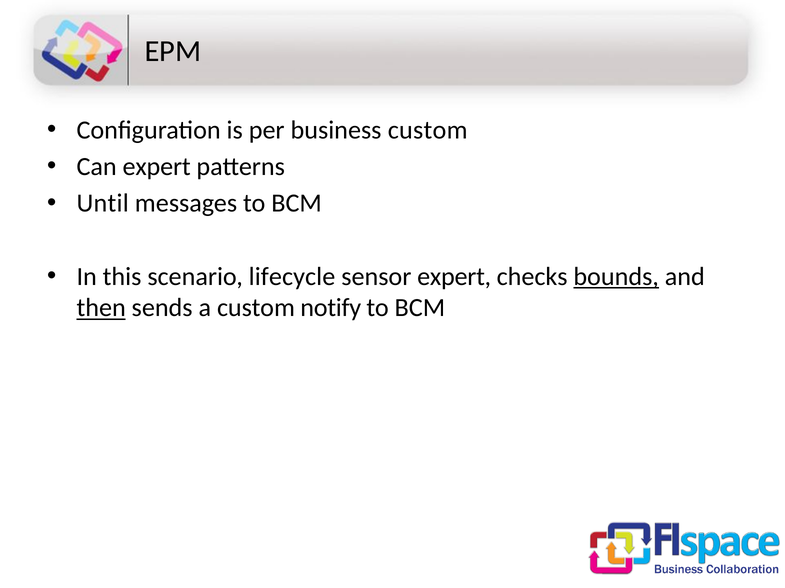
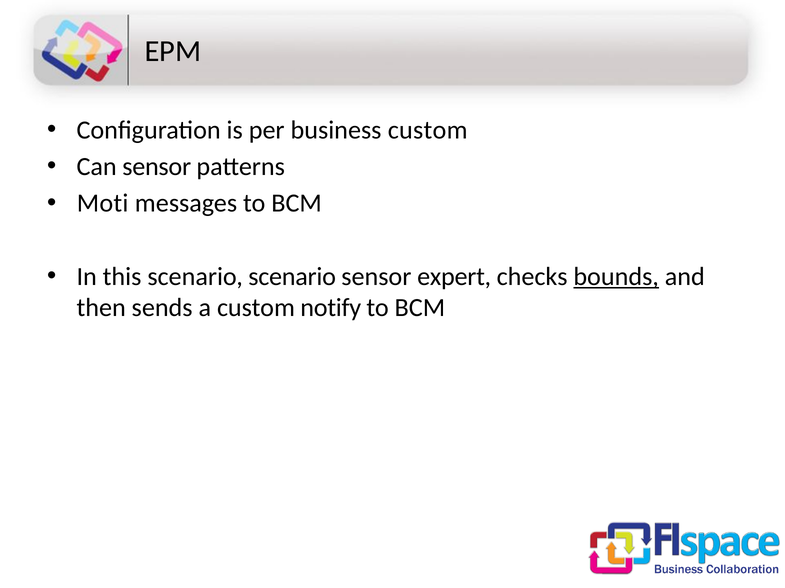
Can expert: expert -> sensor (157, 167)
Until: Until -> Moti (103, 204)
scenario lifecycle: lifecycle -> scenario (292, 277)
then underline: present -> none (101, 308)
